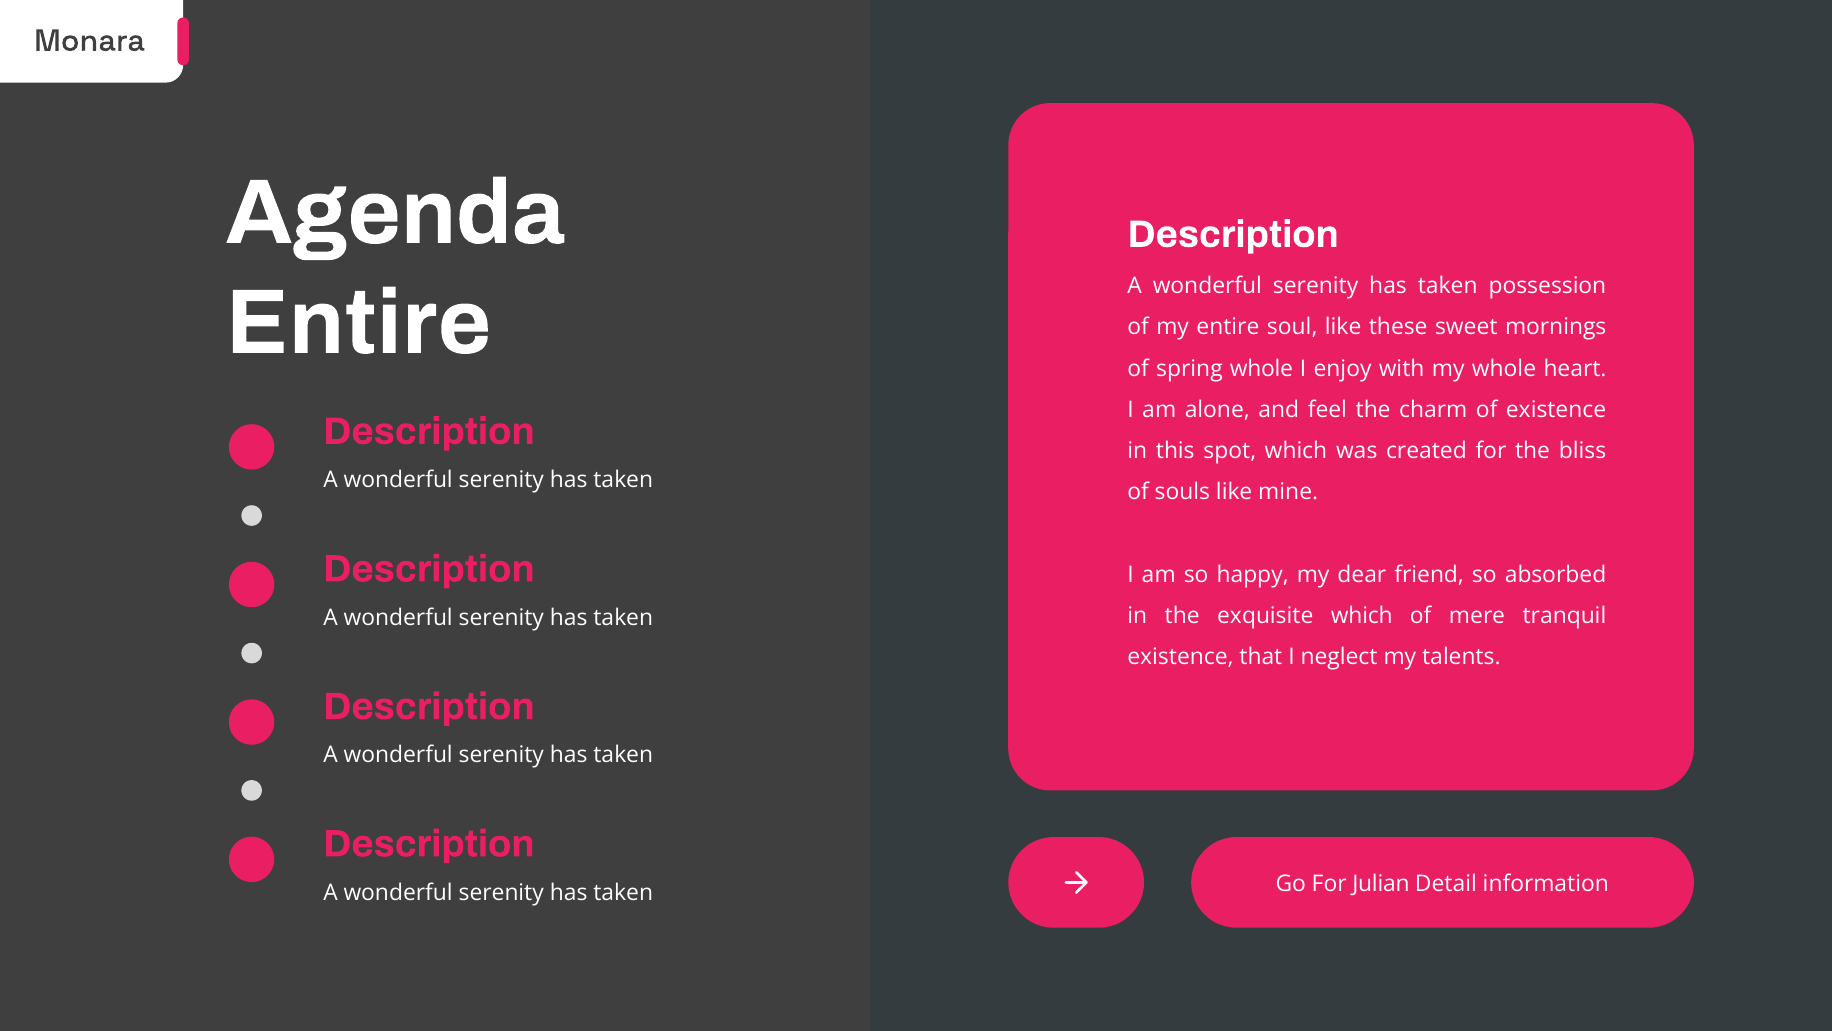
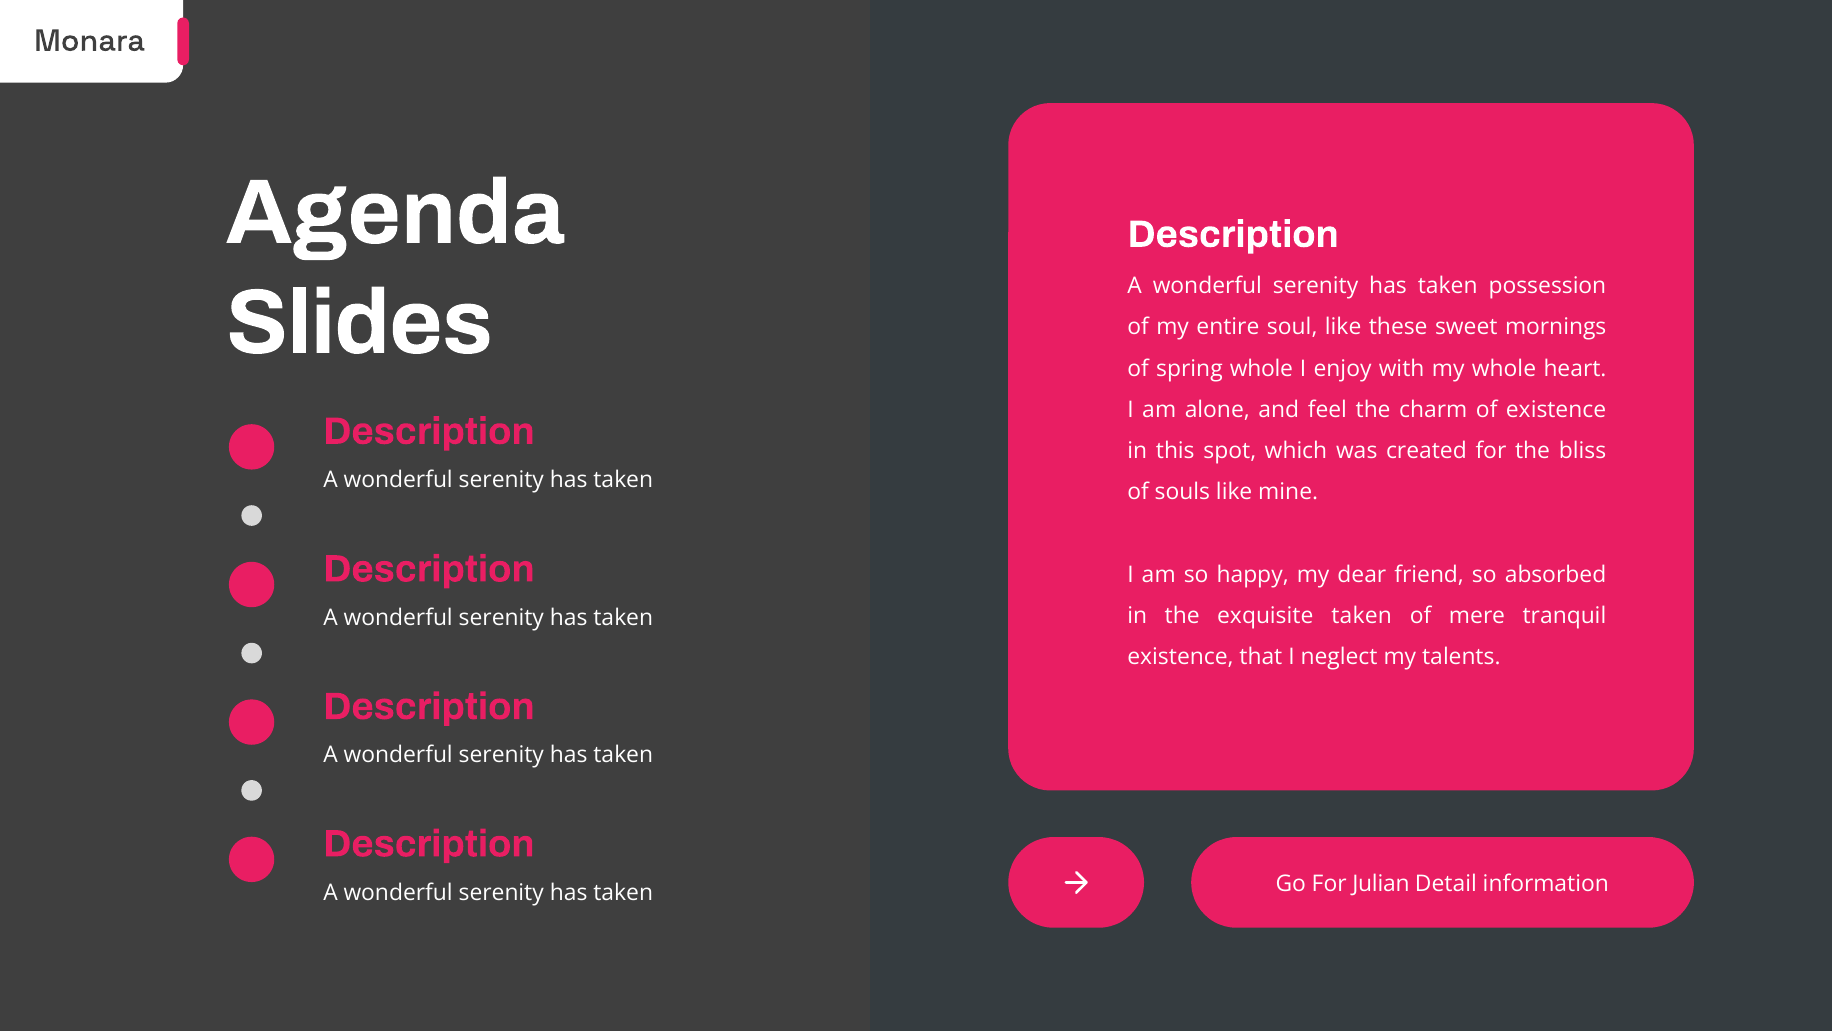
Entire: Entire -> Slides (359, 322)
exquisite which: which -> taken (1362, 616)
